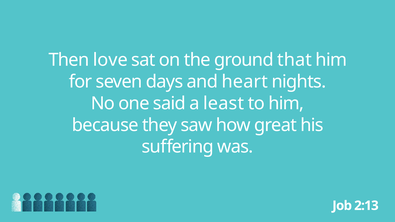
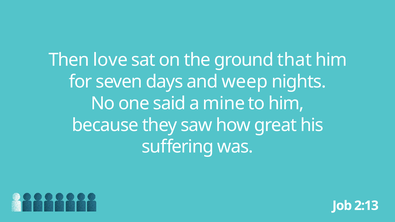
heart: heart -> weep (245, 82)
least: least -> mine (224, 103)
